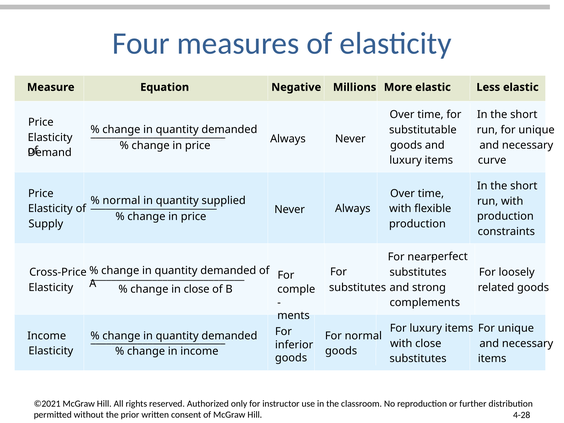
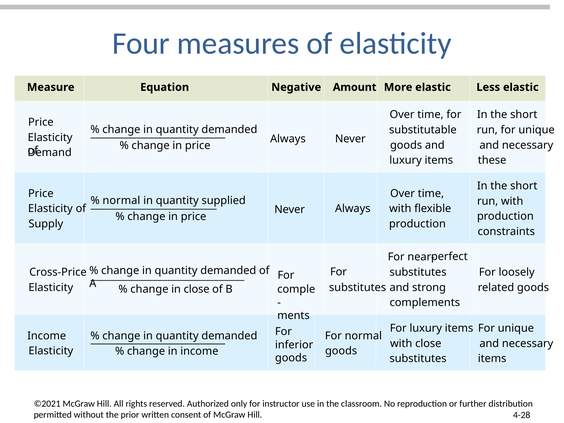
Millions: Millions -> Amount (355, 87)
curve: curve -> these (492, 160)
